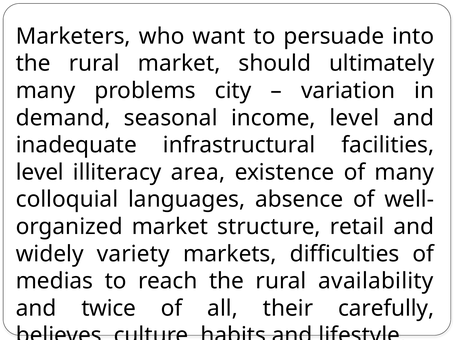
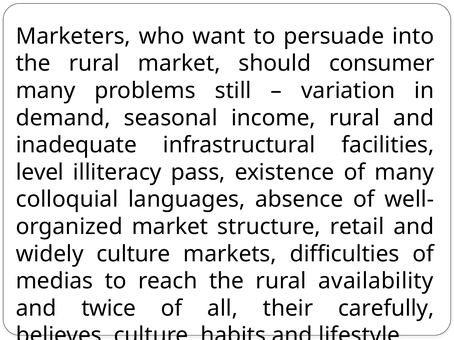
ultimately: ultimately -> consumer (382, 64)
city: city -> still (233, 91)
income level: level -> rural (355, 118)
area: area -> pass (198, 173)
widely variety: variety -> culture (134, 254)
